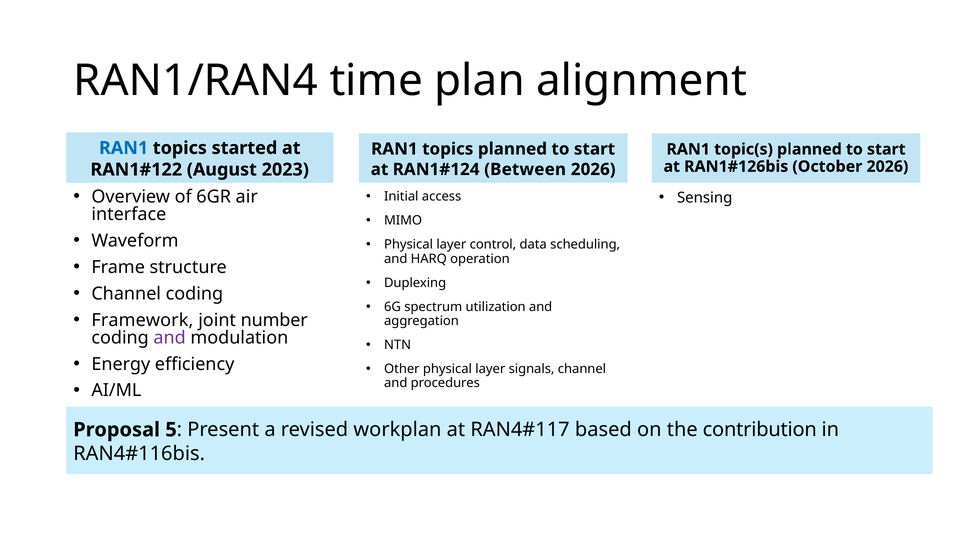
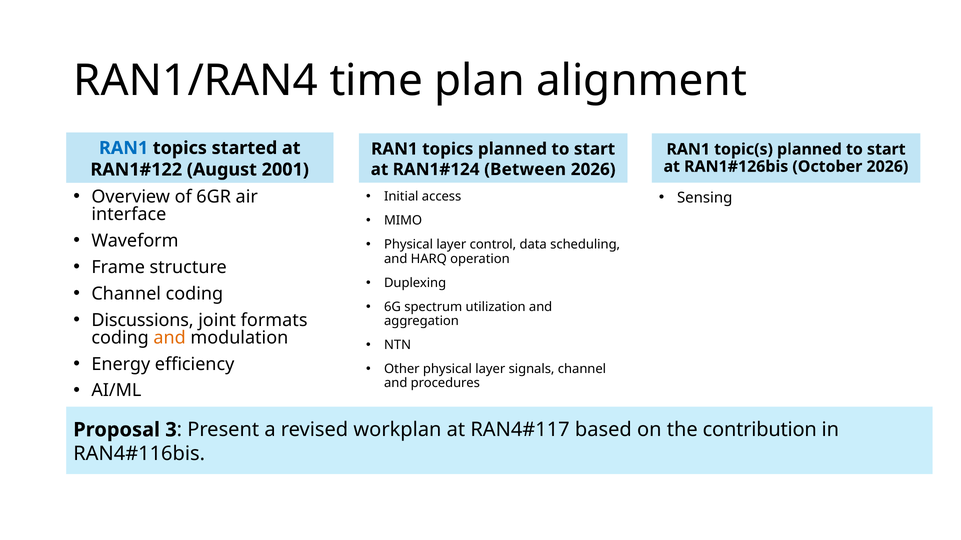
2023: 2023 -> 2001 (285, 170)
Framework: Framework -> Discussions (143, 320)
number: number -> formats (274, 320)
and colour: purple -> orange (170, 338)
5: 5 -> 3 (171, 430)
